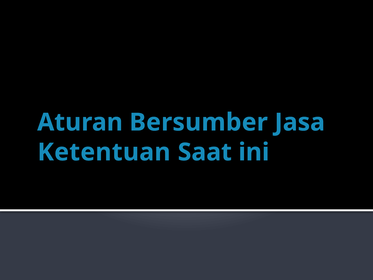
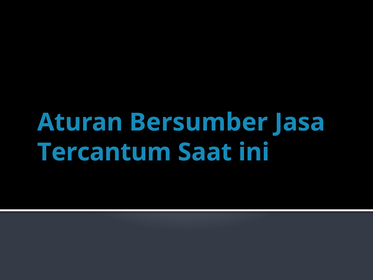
Ketentuan: Ketentuan -> Tercantum (104, 152)
